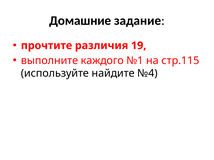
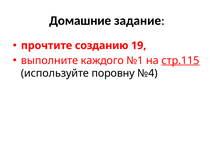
различия: различия -> созданию (102, 46)
стр.115 underline: none -> present (180, 61)
найдите: найдите -> поровну (113, 74)
